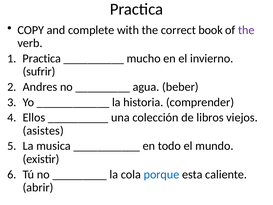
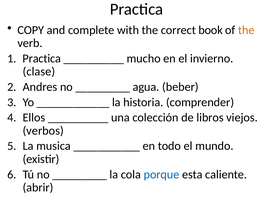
the colour: purple -> orange (246, 30)
sufrir: sufrir -> clase (39, 71)
asistes: asistes -> verbos (43, 130)
